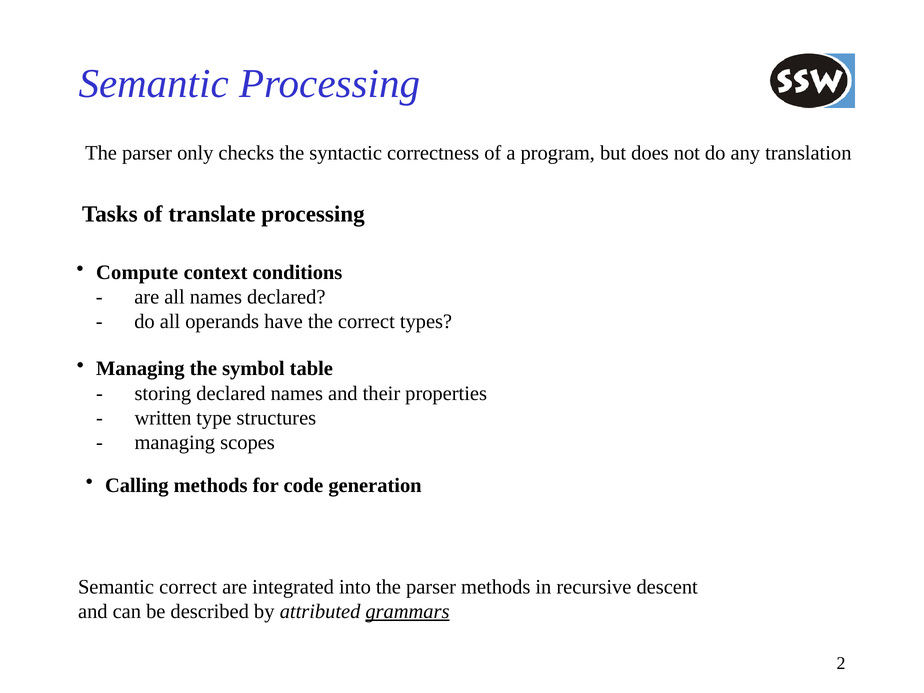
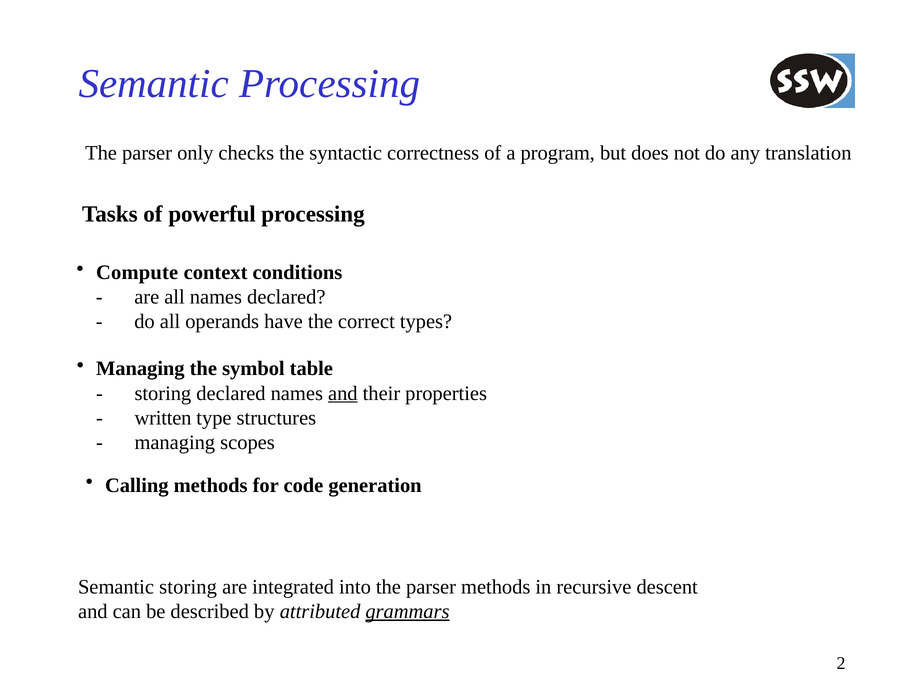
translate: translate -> powerful (212, 214)
and underline: none -> present (343, 393)
Semantic correct: correct -> storing (188, 587)
